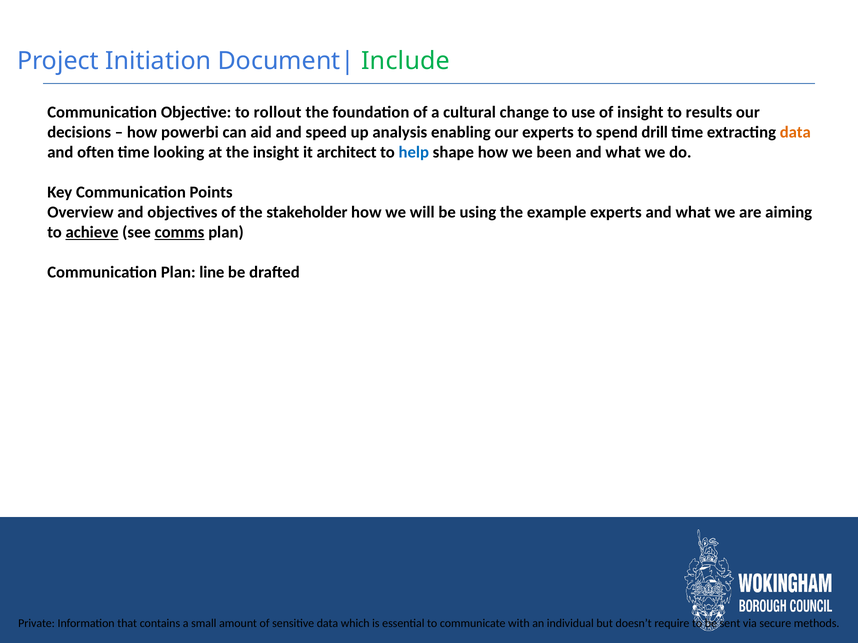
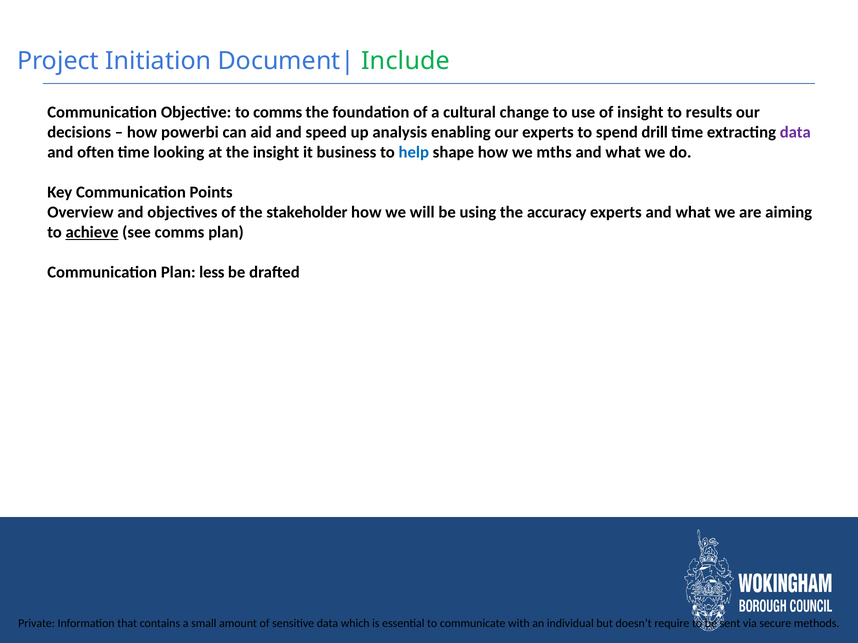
to rollout: rollout -> comms (278, 112)
data colour: orange -> purple (795, 132)
architect: architect -> business (346, 152)
been: been -> mths (554, 152)
example: example -> accuracy (557, 212)
comms underline: present -> none (180, 232)
line: line -> less (212, 272)
